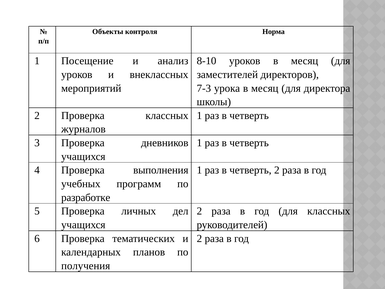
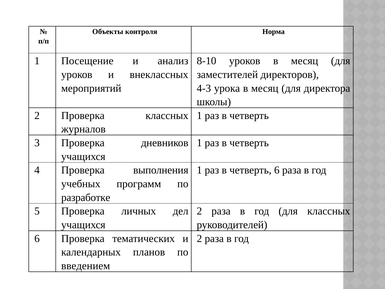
7-3: 7-3 -> 4-3 (204, 88)
четверть 2: 2 -> 6 (277, 170)
получения: получения -> введением (86, 266)
